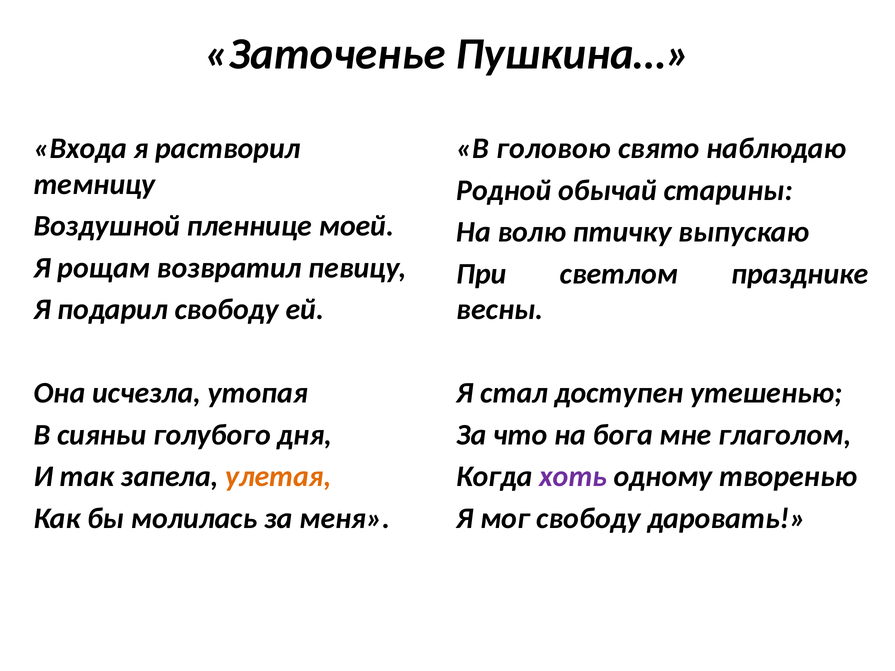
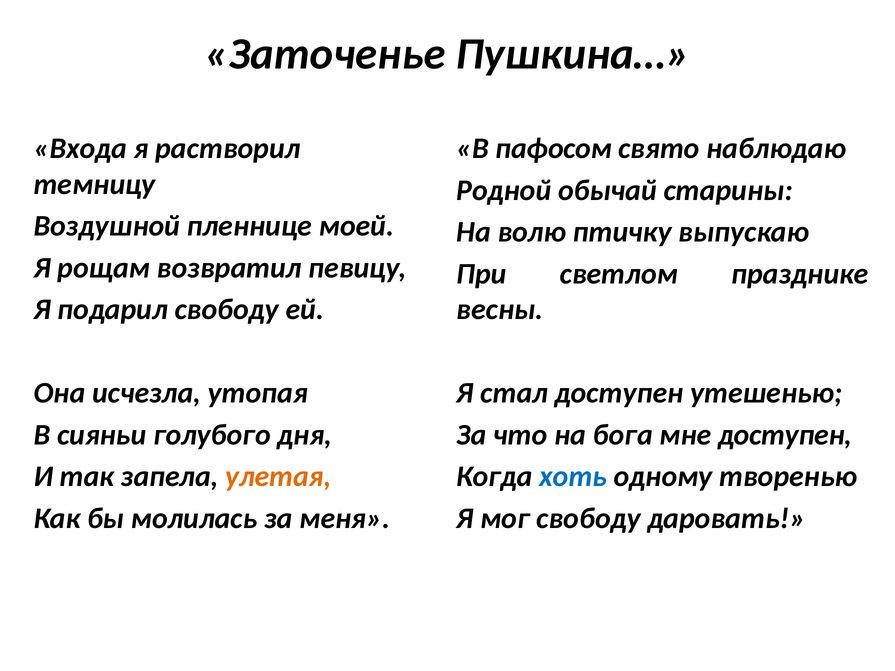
головою: головою -> пафосом (554, 149)
мне глаголом: глаголом -> доступен (785, 435)
хоть colour: purple -> blue (573, 477)
